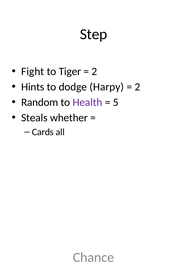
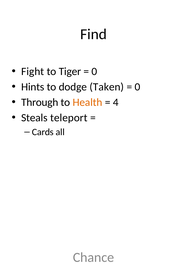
Step: Step -> Find (93, 34)
2: 2 -> 0 (94, 72)
Harpy: Harpy -> Taken (107, 87)
2: 2 -> 0 (137, 87)
Random: Random -> Through (40, 103)
Health colour: purple -> orange (87, 103)
5: 5 -> 4 (116, 103)
whether: whether -> teleport (69, 118)
